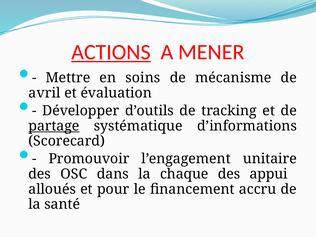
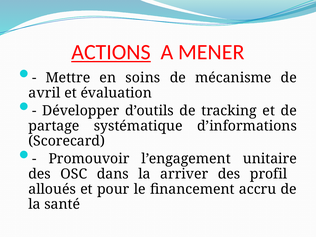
partage underline: present -> none (54, 126)
chaque: chaque -> arriver (184, 174)
appui: appui -> profil (269, 174)
